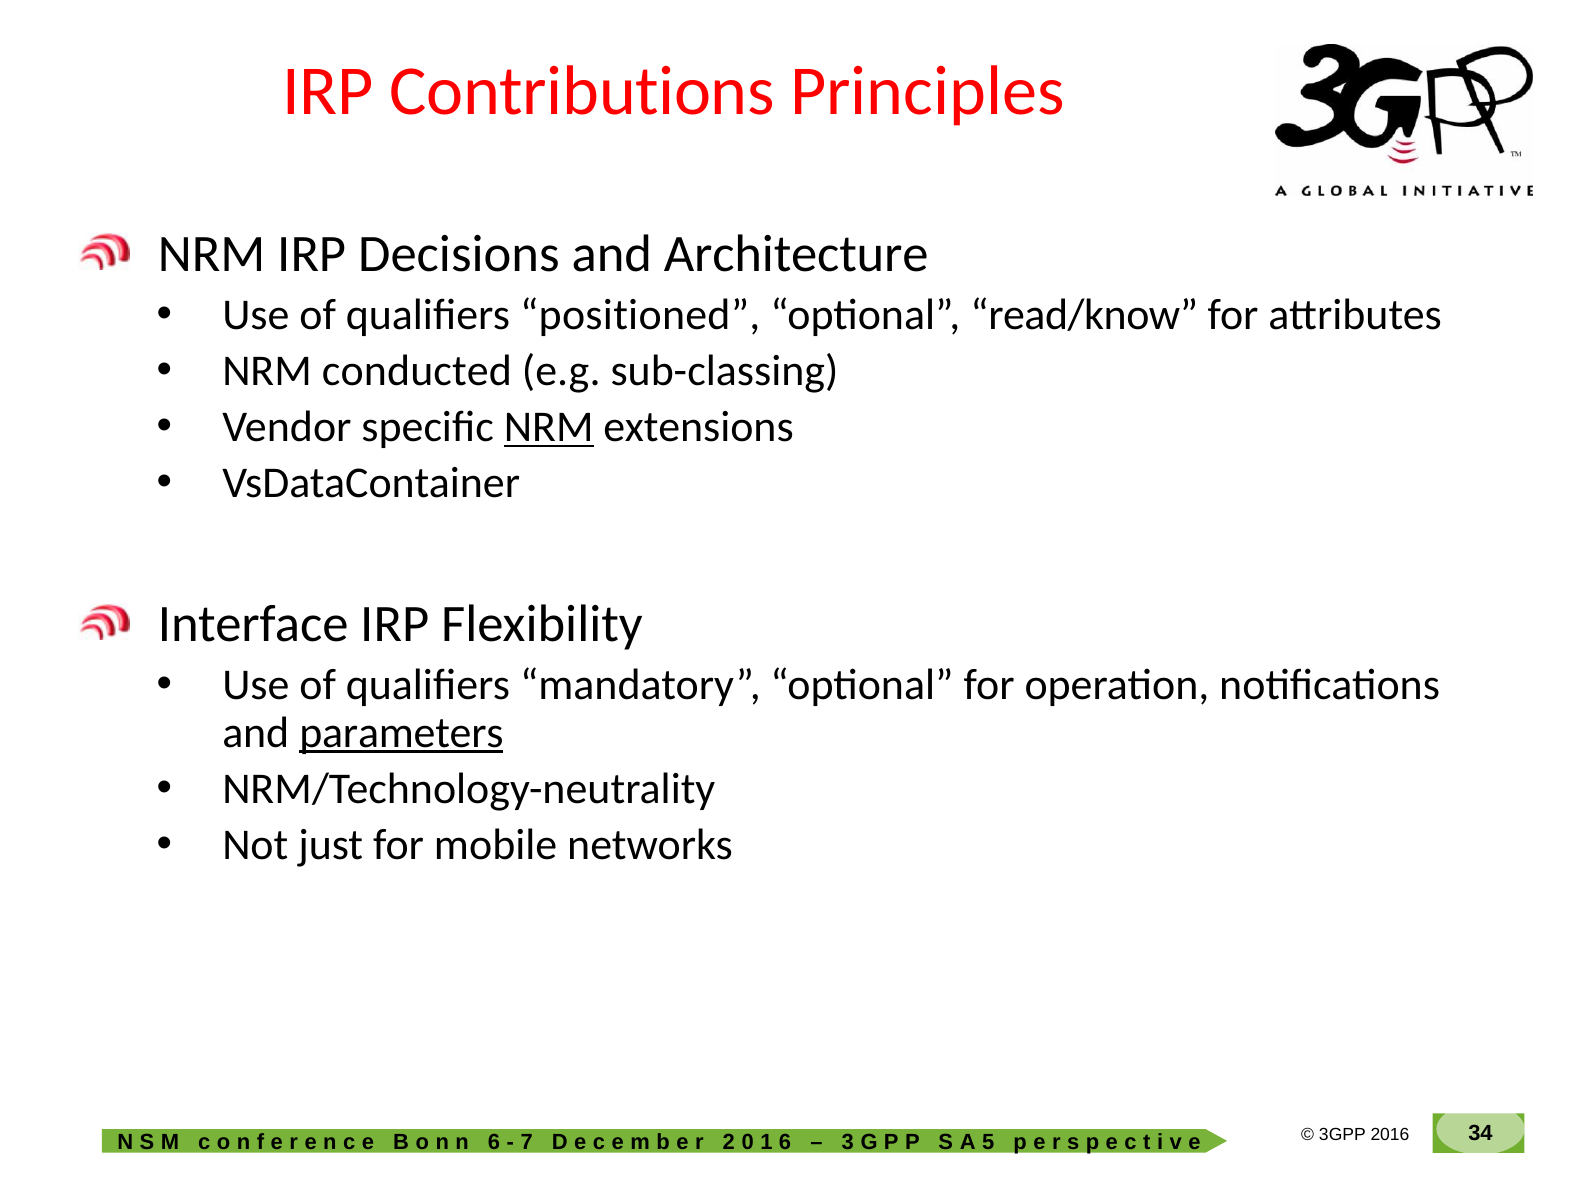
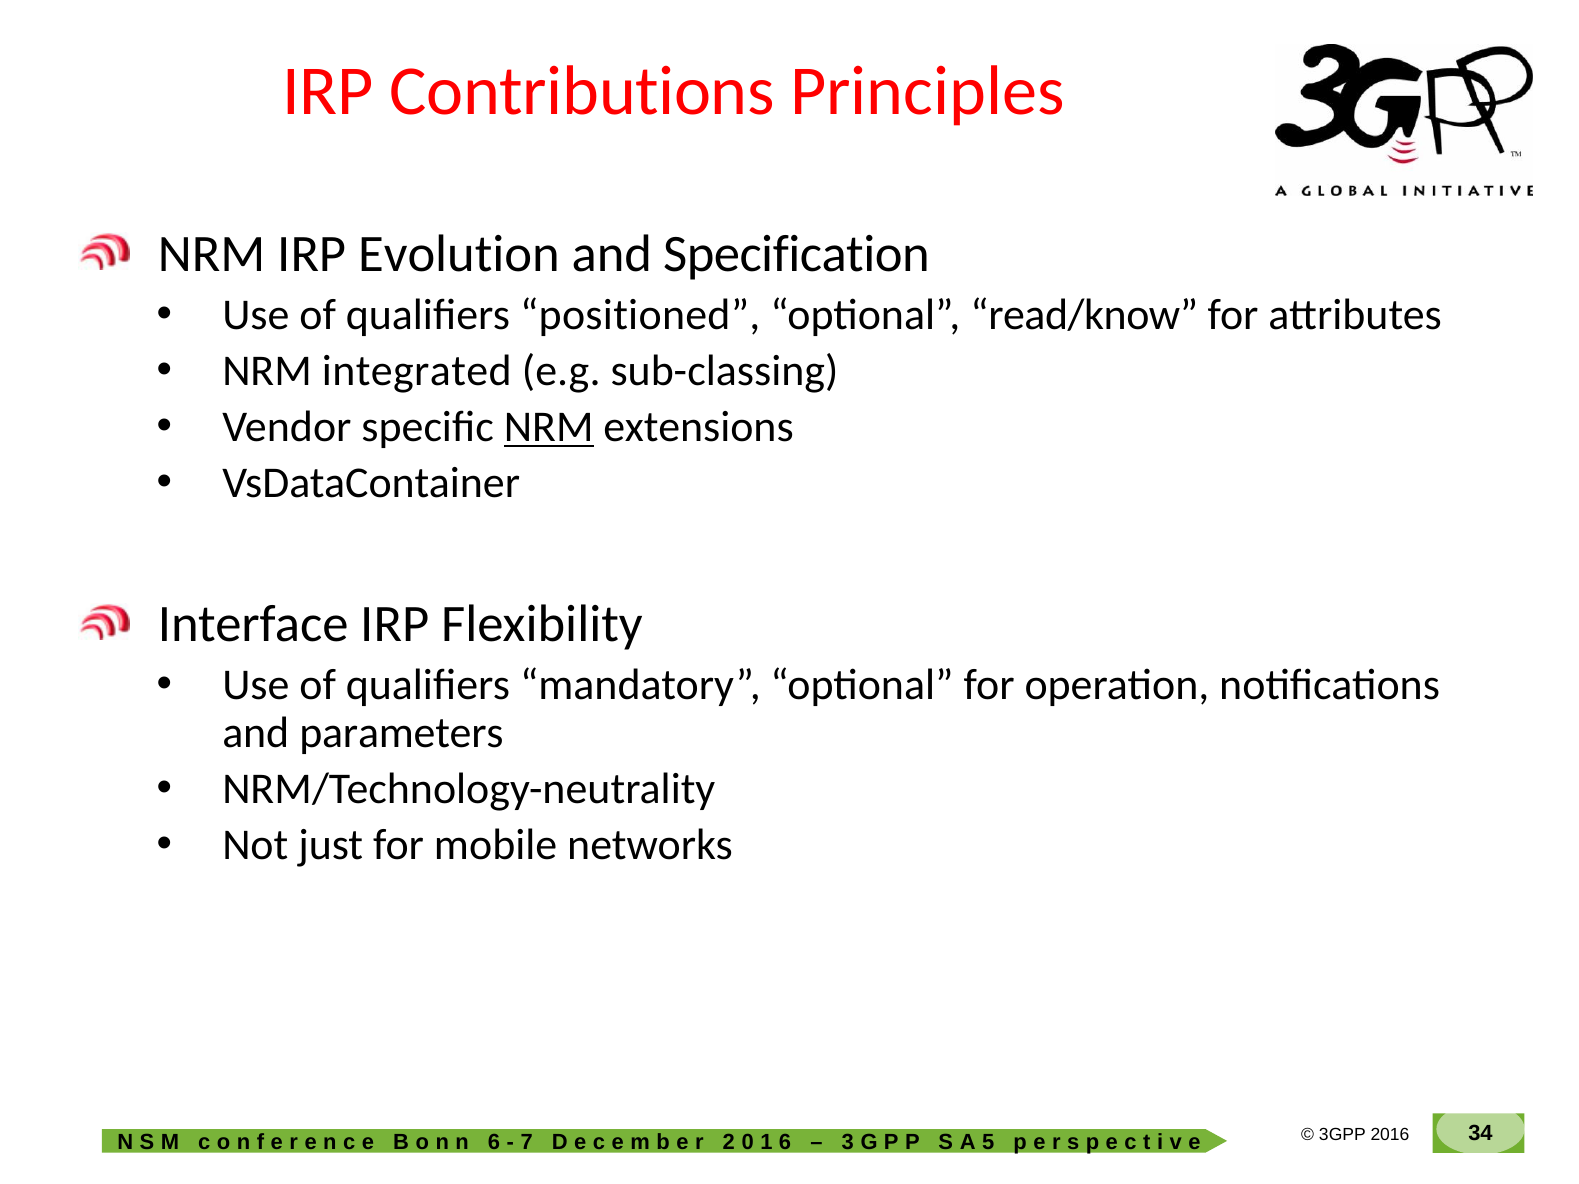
Decisions: Decisions -> Evolution (459, 254)
Architecture: Architecture -> Specification (796, 254)
conducted: conducted -> integrated (417, 371)
parameters underline: present -> none (401, 733)
